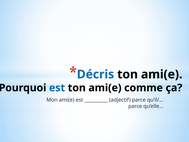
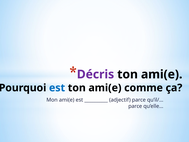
Décris colour: blue -> purple (95, 74)
